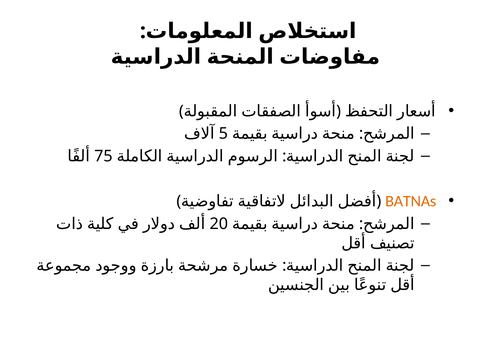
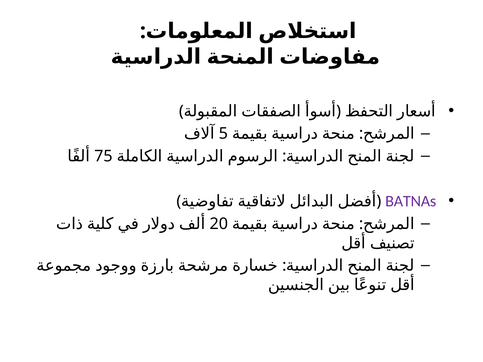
BATNAs colour: orange -> purple (411, 201)
